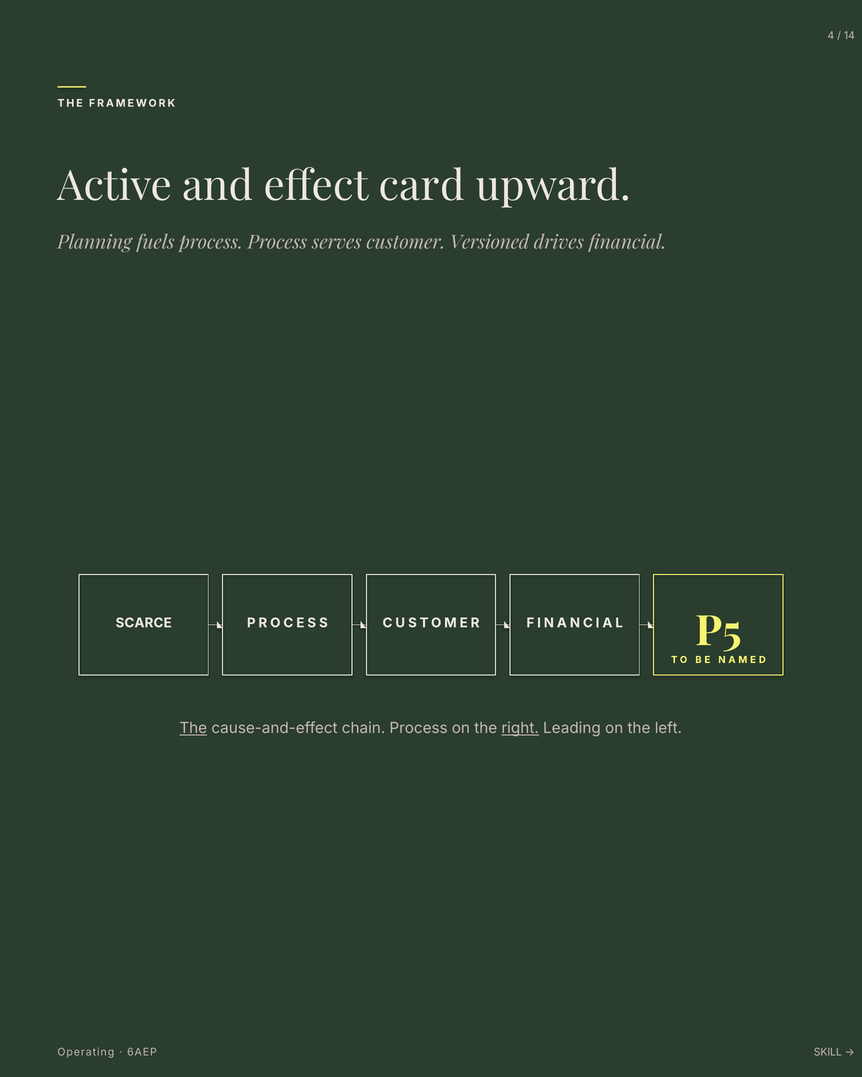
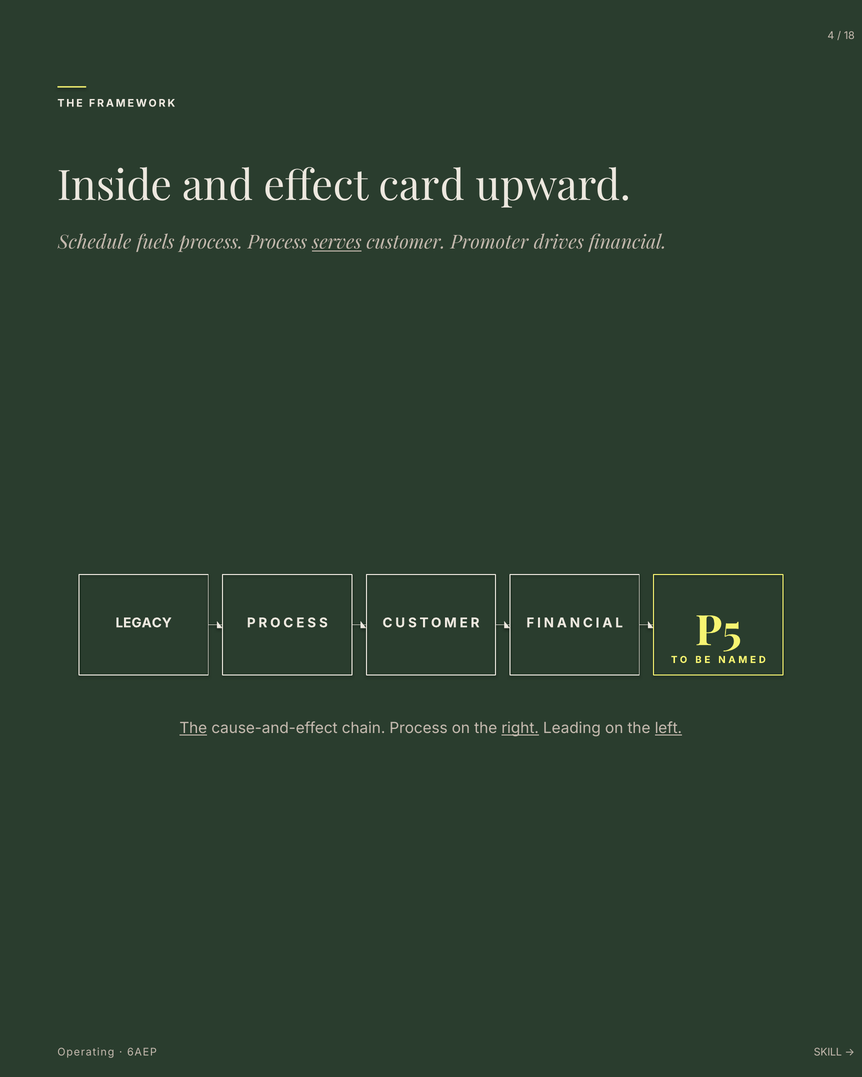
14: 14 -> 18 (849, 36)
Active: Active -> Inside (115, 186)
Planning: Planning -> Schedule (95, 243)
serves underline: none -> present (337, 243)
Versioned: Versioned -> Promoter (489, 243)
SCARCE: SCARCE -> LEGACY (144, 623)
left underline: none -> present (668, 729)
